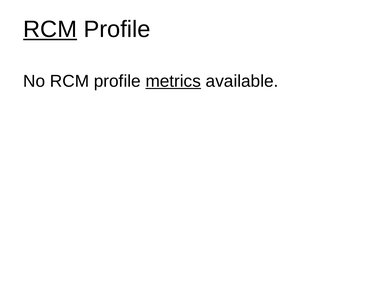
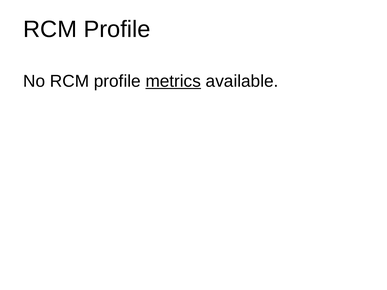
RCM underline: present -> none (50, 29)
